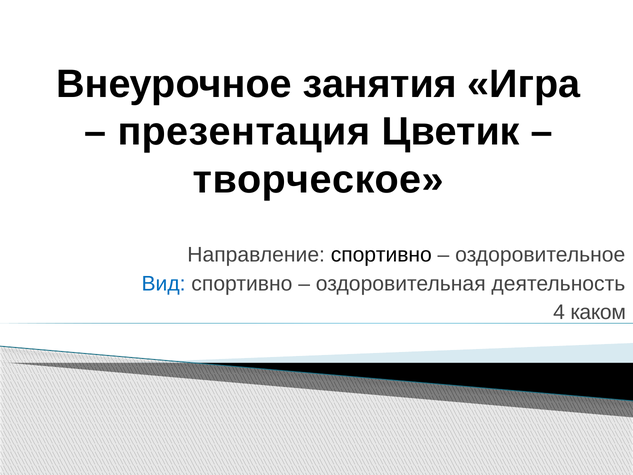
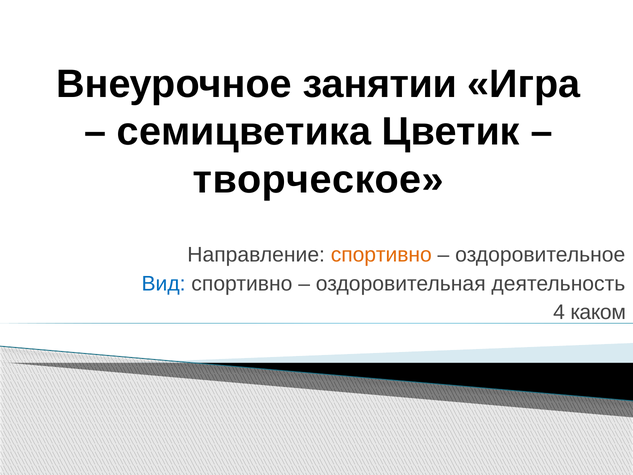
занятия: занятия -> занятии (380, 84)
презентация: презентация -> семицветика (244, 132)
спортивно colour: black -> orange (381, 255)
